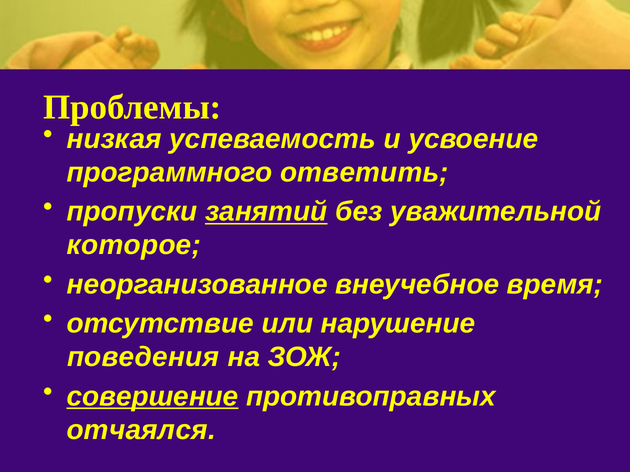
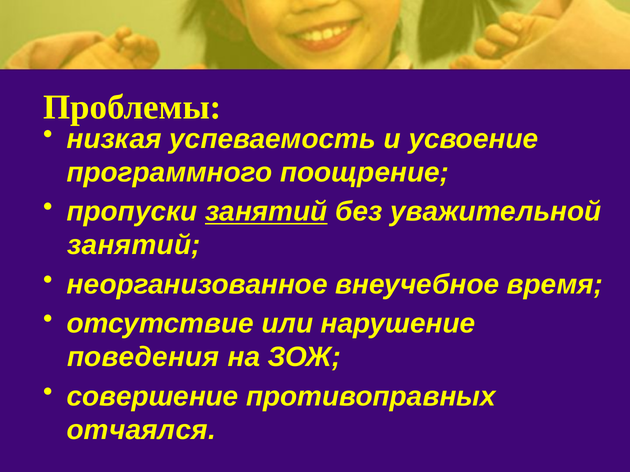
ответить: ответить -> поощрение (365, 173)
которое: которое -> занятий (134, 246)
совершение underline: present -> none (153, 397)
